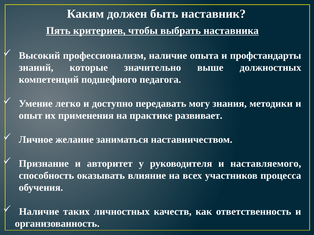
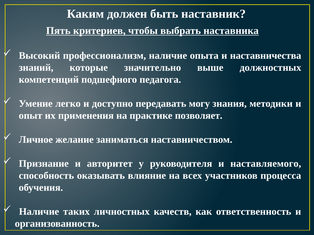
профстандарты: профстандарты -> наставничества (266, 56)
развивает: развивает -> позволяет (199, 116)
